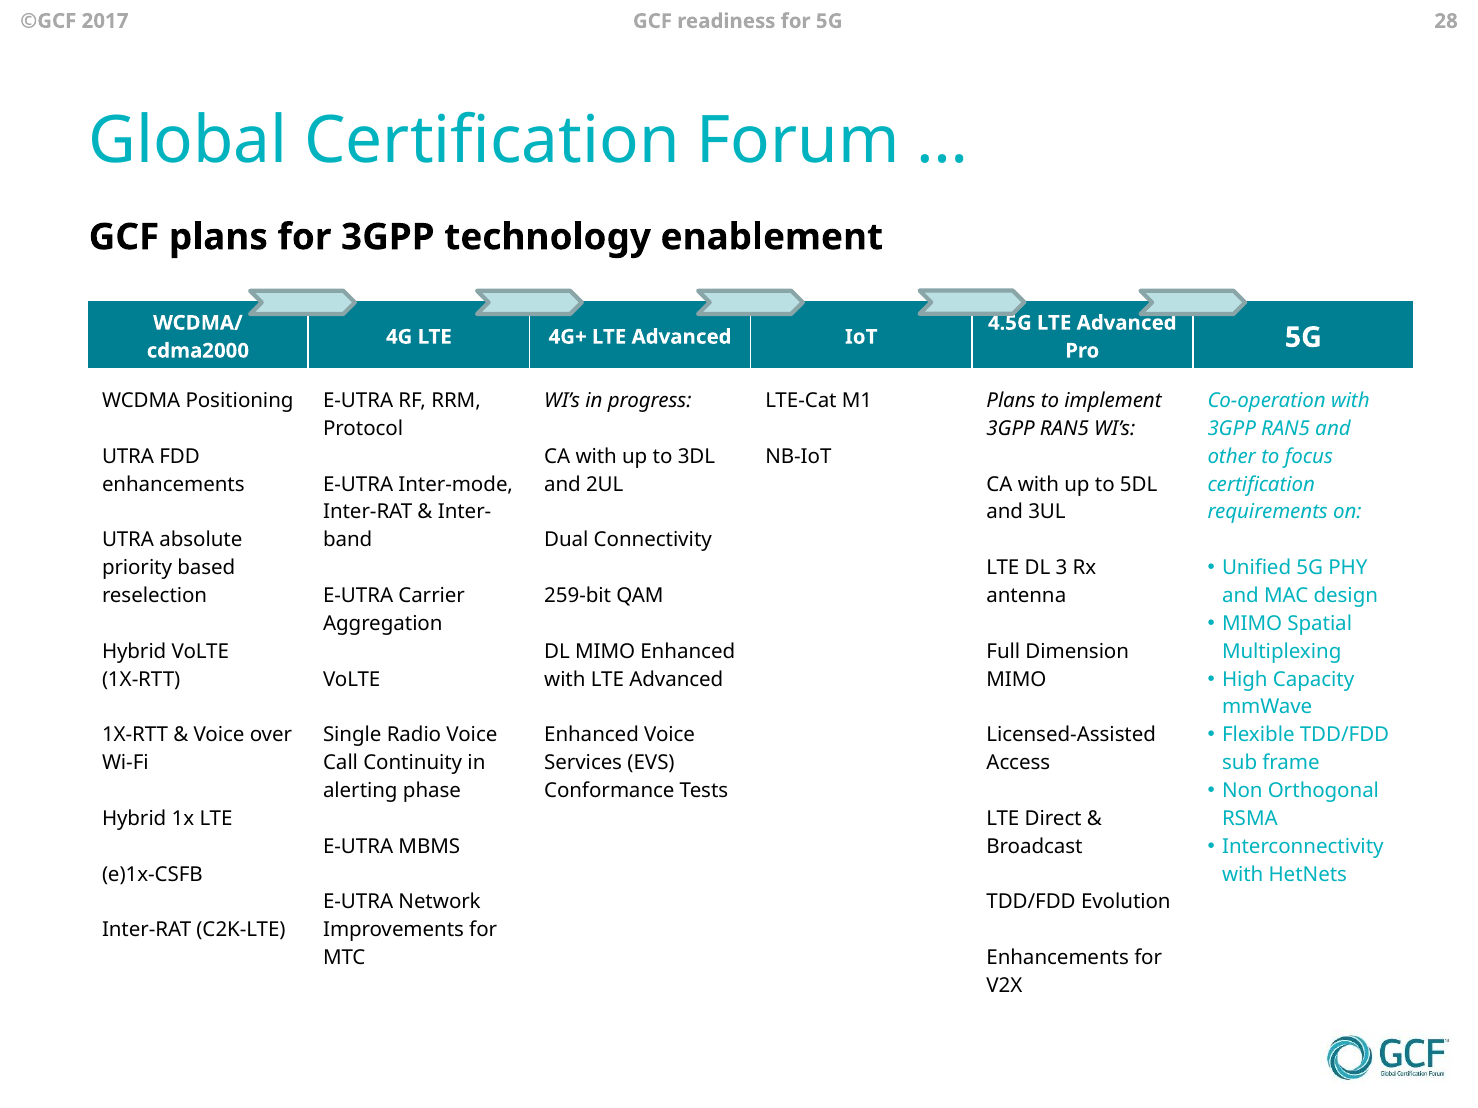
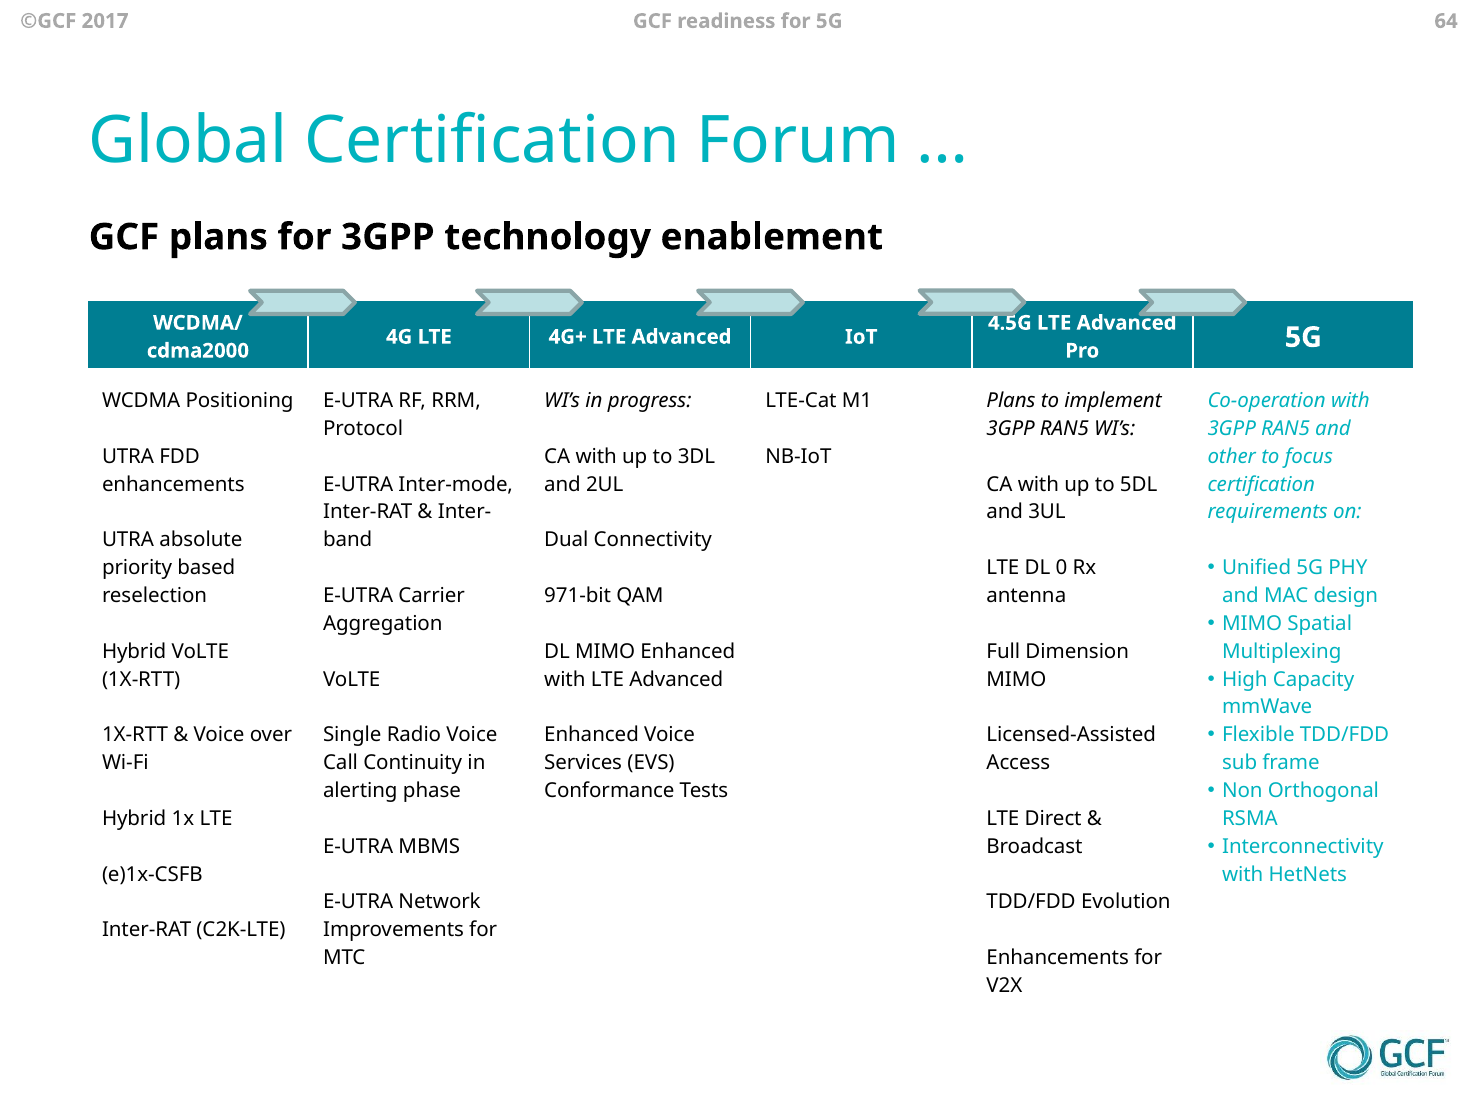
28: 28 -> 64 (1446, 21)
3: 3 -> 0 (1062, 568)
259-bit: 259-bit -> 971-bit (578, 596)
